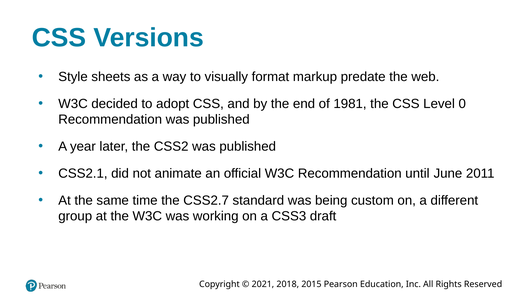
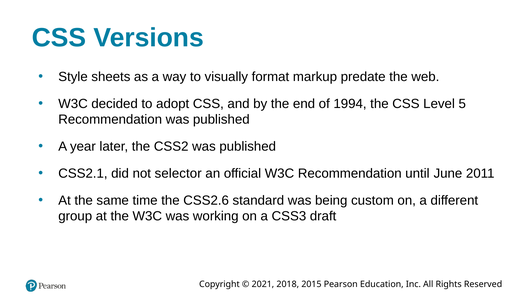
1981: 1981 -> 1994 (350, 104)
0: 0 -> 5 (462, 104)
animate: animate -> selector (178, 174)
CSS2.7: CSS2.7 -> CSS2.6 (206, 200)
